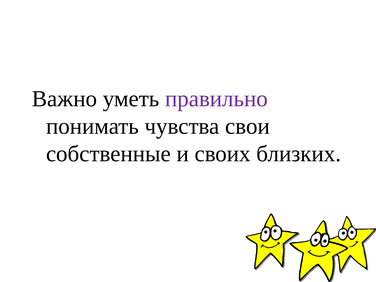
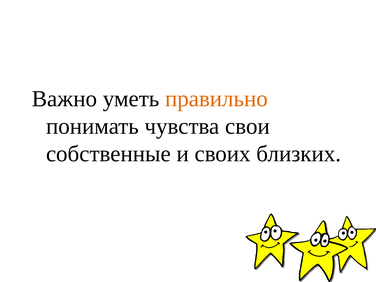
правильно colour: purple -> orange (216, 99)
